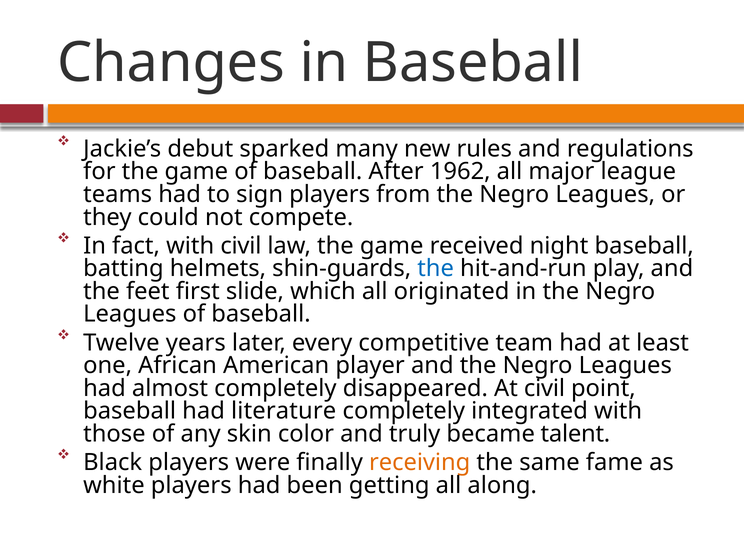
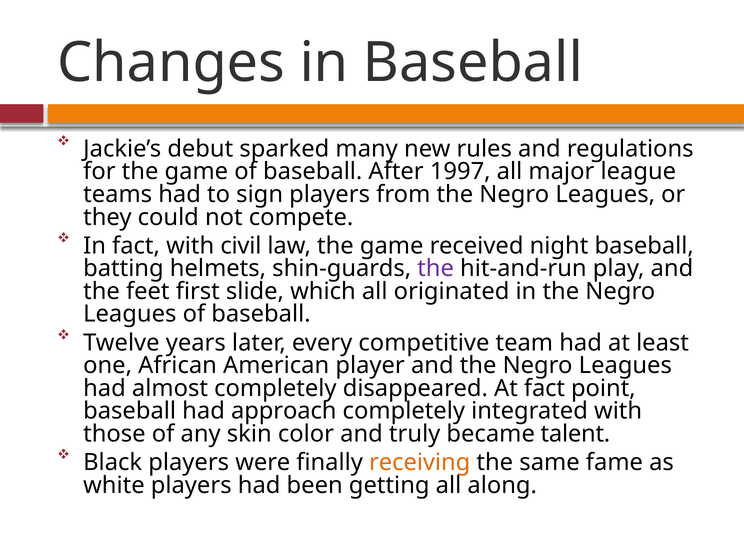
1962: 1962 -> 1997 (460, 172)
the colour: blue -> purple (436, 269)
At civil: civil -> fact (544, 388)
literature: literature -> approach (284, 411)
